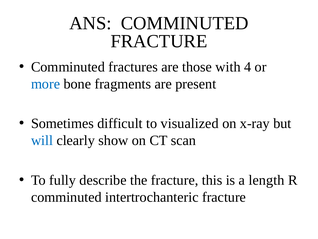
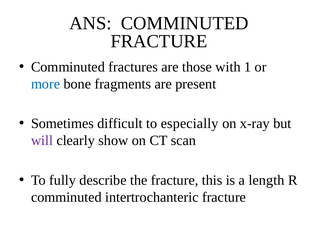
4: 4 -> 1 (248, 67)
visualized: visualized -> especially (190, 123)
will colour: blue -> purple (42, 140)
